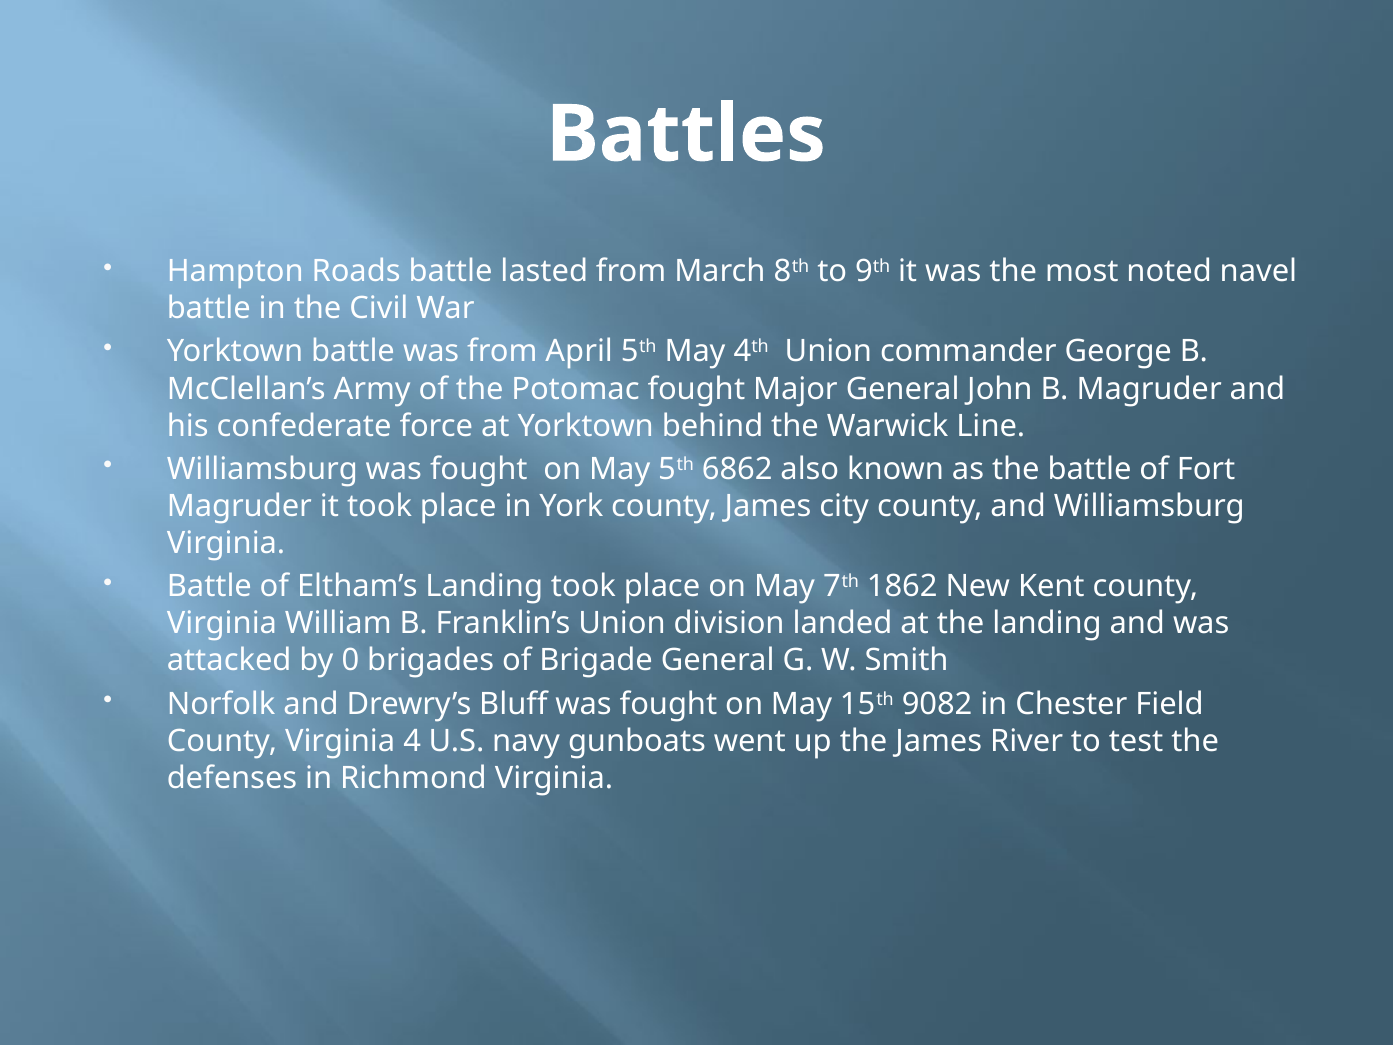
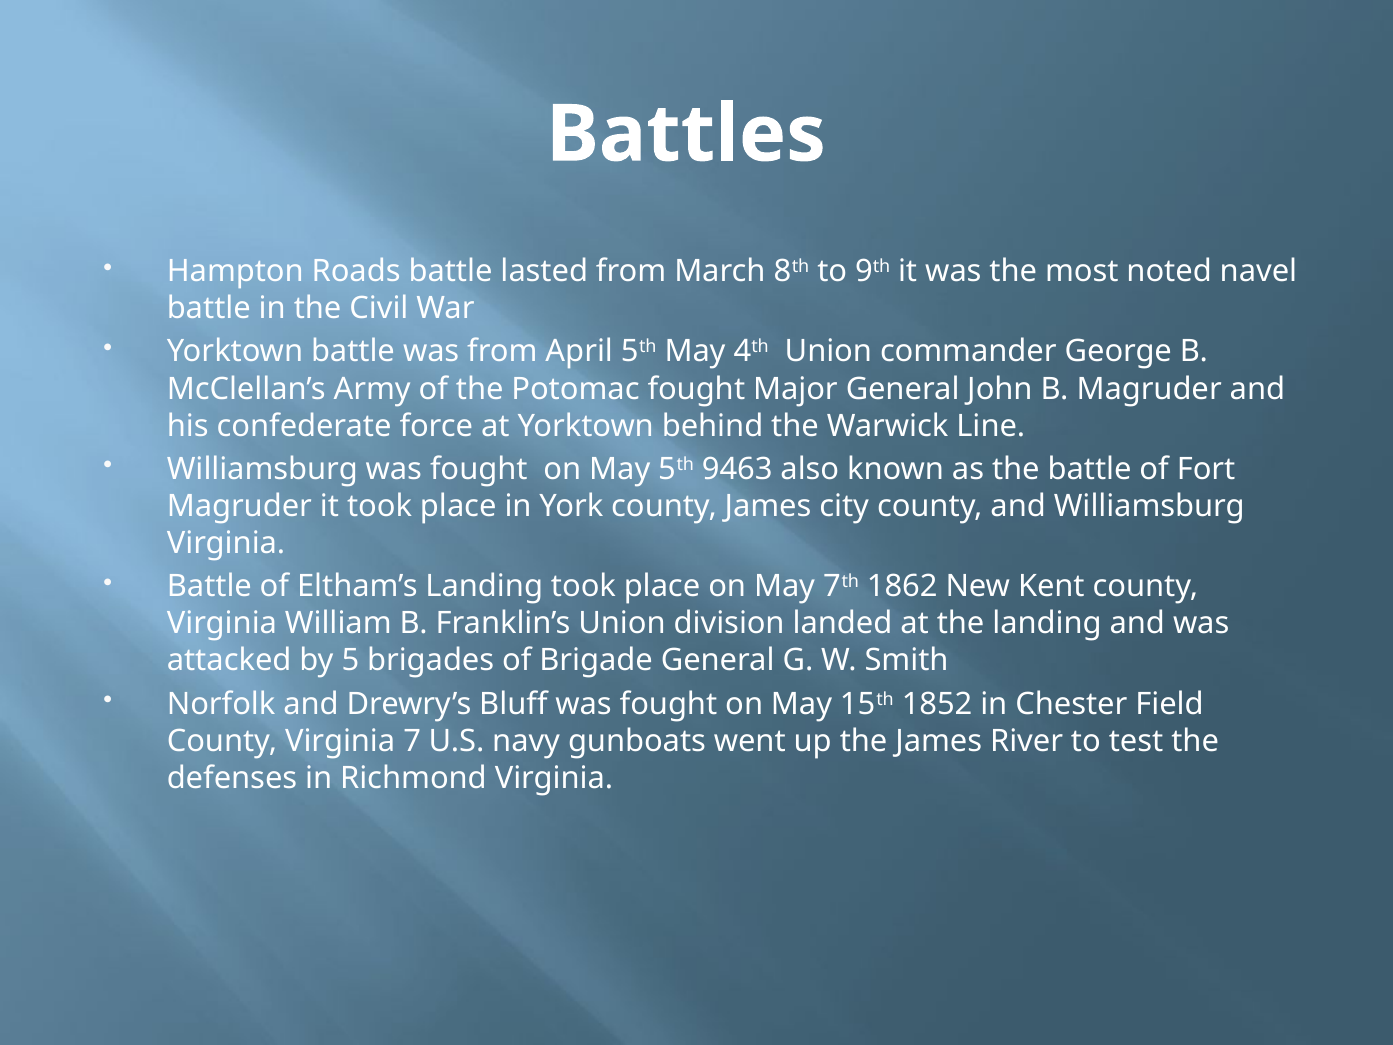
6862: 6862 -> 9463 (737, 469)
0: 0 -> 5 (350, 661)
9082: 9082 -> 1852 (937, 704)
4: 4 -> 7 (412, 741)
